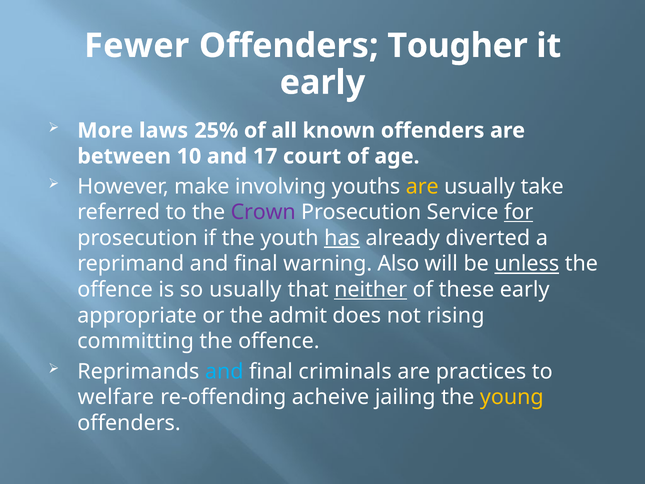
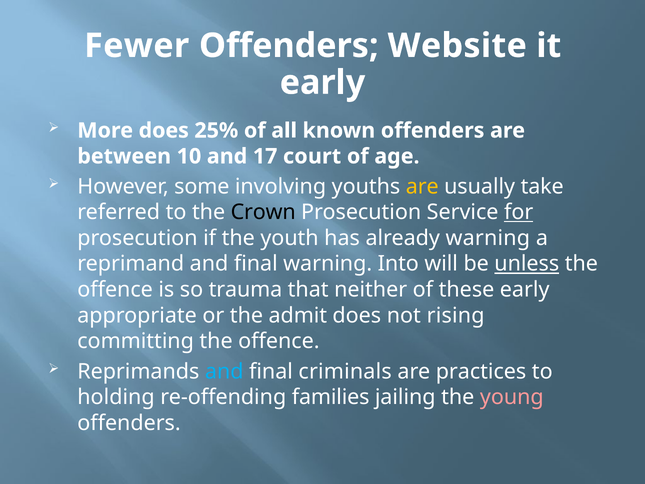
Tougher: Tougher -> Website (457, 46)
More laws: laws -> does (164, 130)
make: make -> some (202, 186)
Crown colour: purple -> black (263, 212)
has underline: present -> none (342, 238)
already diverted: diverted -> warning (488, 238)
Also: Also -> Into (398, 264)
so usually: usually -> trauma (245, 290)
neither underline: present -> none (371, 290)
welfare: welfare -> holding (116, 397)
acheive: acheive -> families (331, 397)
young colour: yellow -> pink (512, 397)
